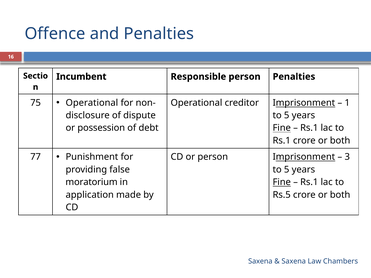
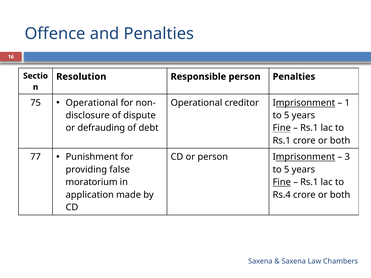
Incumbent: Incumbent -> Resolution (81, 77)
possession: possession -> defrauding (101, 128)
Rs.5: Rs.5 -> Rs.4 (282, 195)
